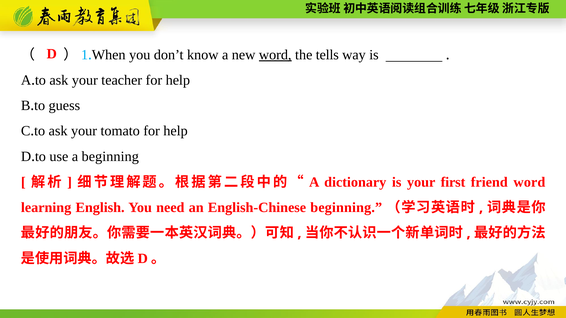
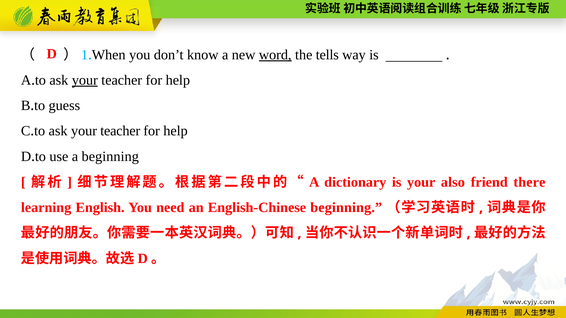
your underline: none -> present (85, 80)
tomato: tomato -> teacher (120, 131)
first: first -> also (453, 182)
friend word: word -> there (529, 182)
